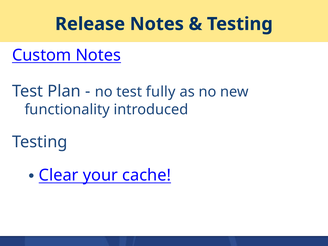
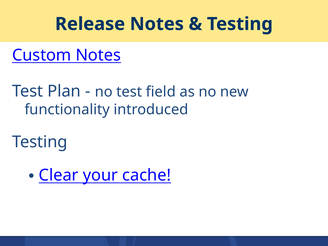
fully: fully -> field (161, 92)
